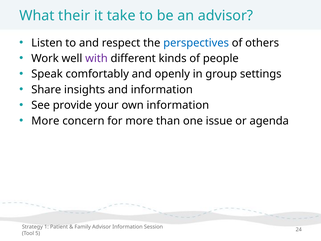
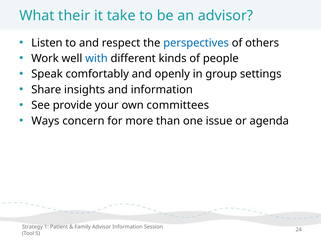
with colour: purple -> blue (96, 58)
own information: information -> committees (178, 105)
More: More -> Ways (45, 121)
